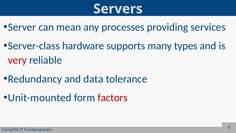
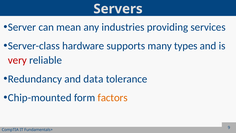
processes: processes -> industries (123, 27)
Unit-mounted: Unit-mounted -> Chip-mounted (40, 97)
factors colour: red -> orange (113, 97)
